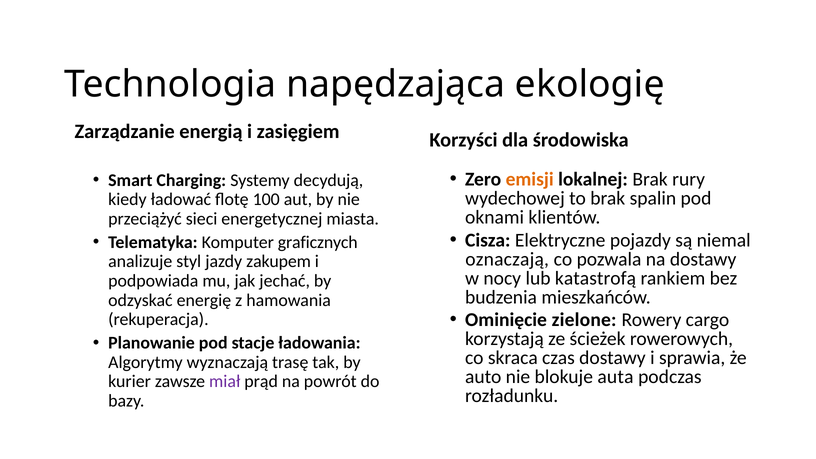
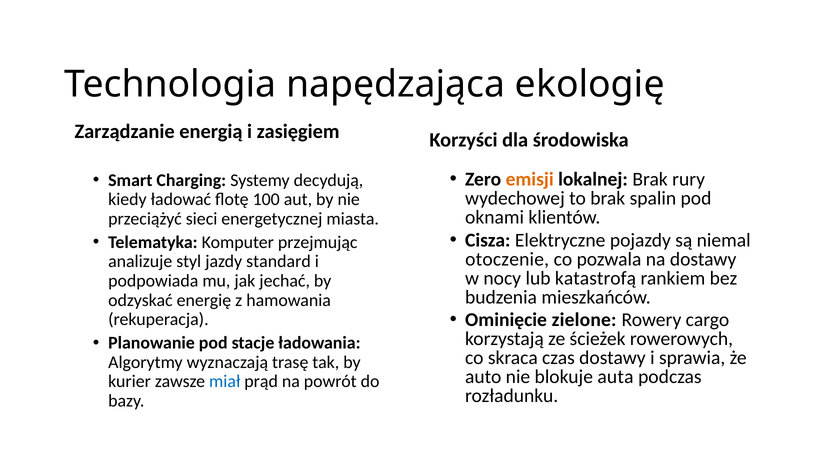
graficznych: graficznych -> przejmując (318, 242)
oznaczają: oznaczają -> otoczenie (507, 259)
zakupem: zakupem -> standard (278, 262)
miał colour: purple -> blue (225, 381)
